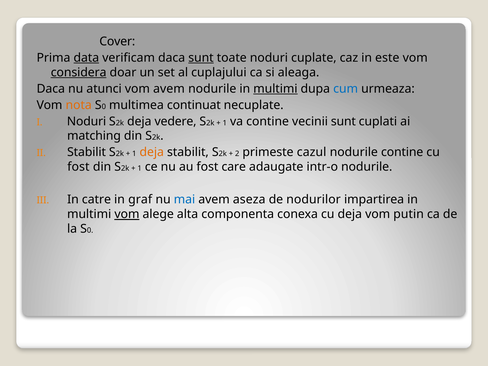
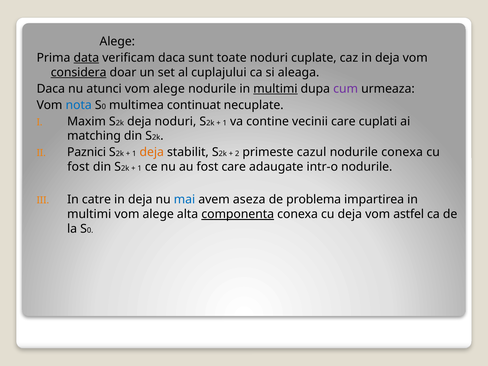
Cover: Cover -> Alege (117, 41)
sunt underline: present -> none (201, 58)
caz in este: este -> deja (387, 58)
atunci vom avem: avem -> alege (169, 89)
cum colour: blue -> purple (346, 89)
nota colour: orange -> blue (79, 105)
Noduri: Noduri -> Maxim (86, 121)
deja vedere: vedere -> noduri (175, 121)
vecinii sunt: sunt -> care (343, 121)
Stabilit: Stabilit -> Paznici (87, 152)
nodurile contine: contine -> conexa (402, 152)
graf: graf -> deja (140, 200)
nodurilor: nodurilor -> problema (314, 200)
vom underline: present -> none (127, 214)
componenta underline: none -> present (238, 214)
putin: putin -> astfel (409, 214)
